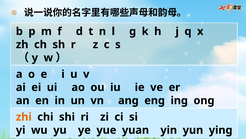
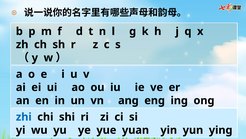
zhi colour: orange -> blue (24, 116)
